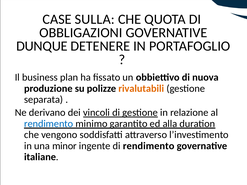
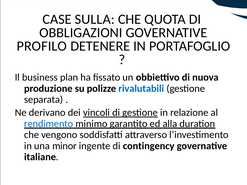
DUNQUE: DUNQUE -> PROFILO (42, 46)
rivalutabili colour: orange -> blue (141, 89)
di rendimento: rendimento -> contingency (149, 146)
